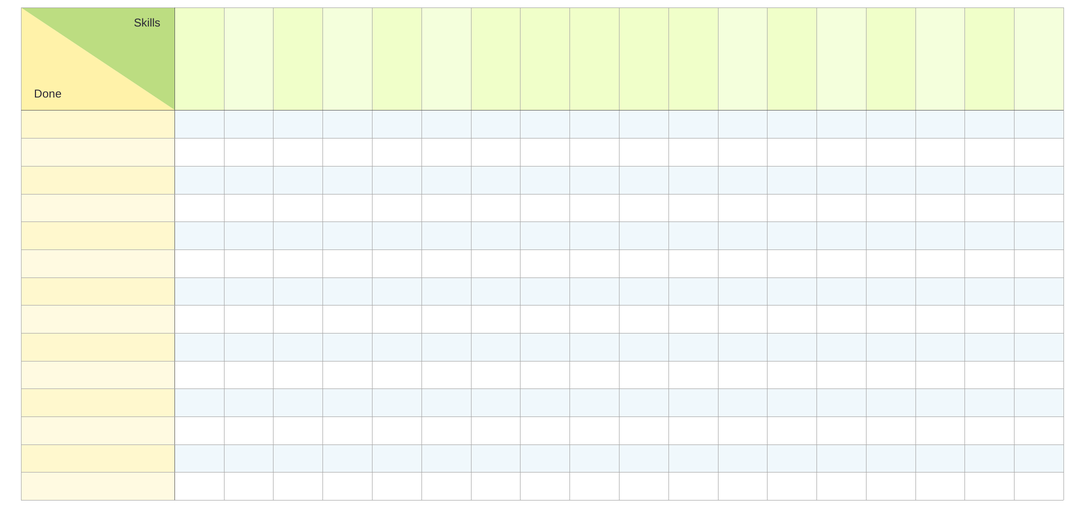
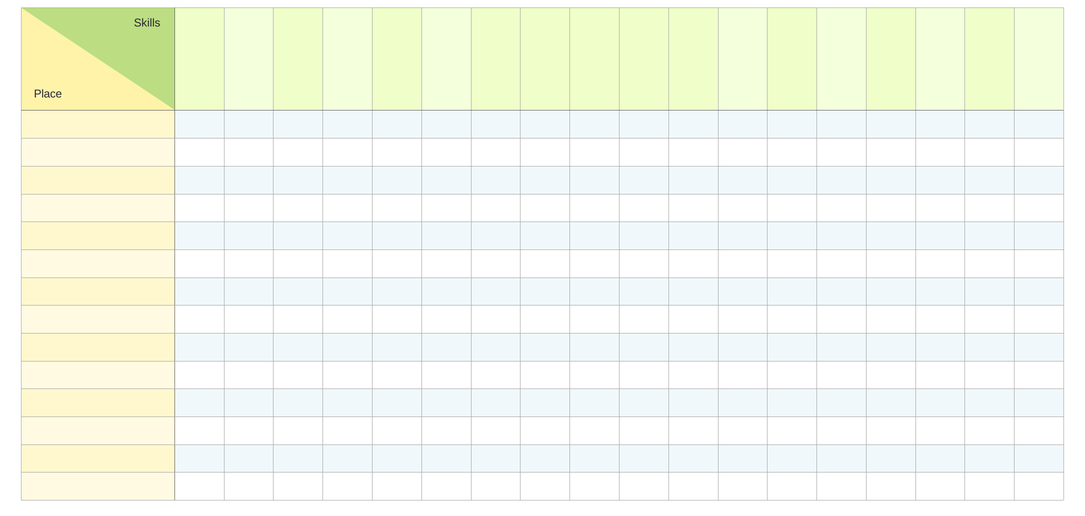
Done: Done -> Place (48, 94)
